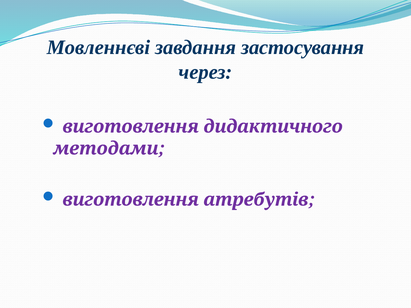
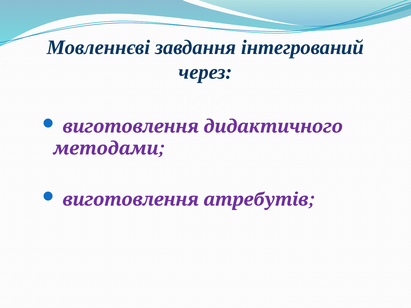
застосування: застосування -> інтегрований (303, 47)
